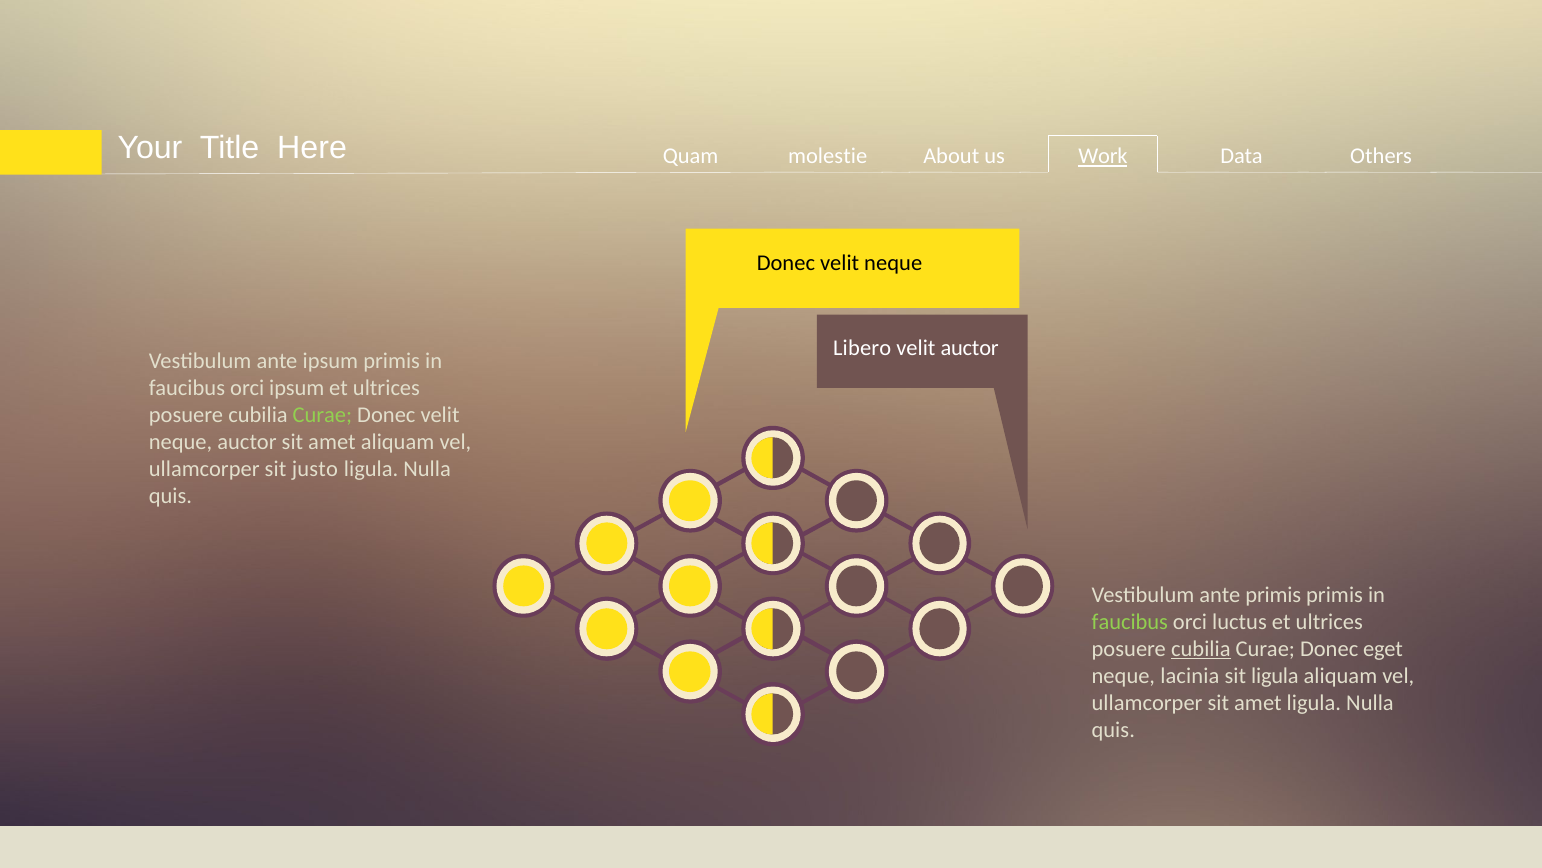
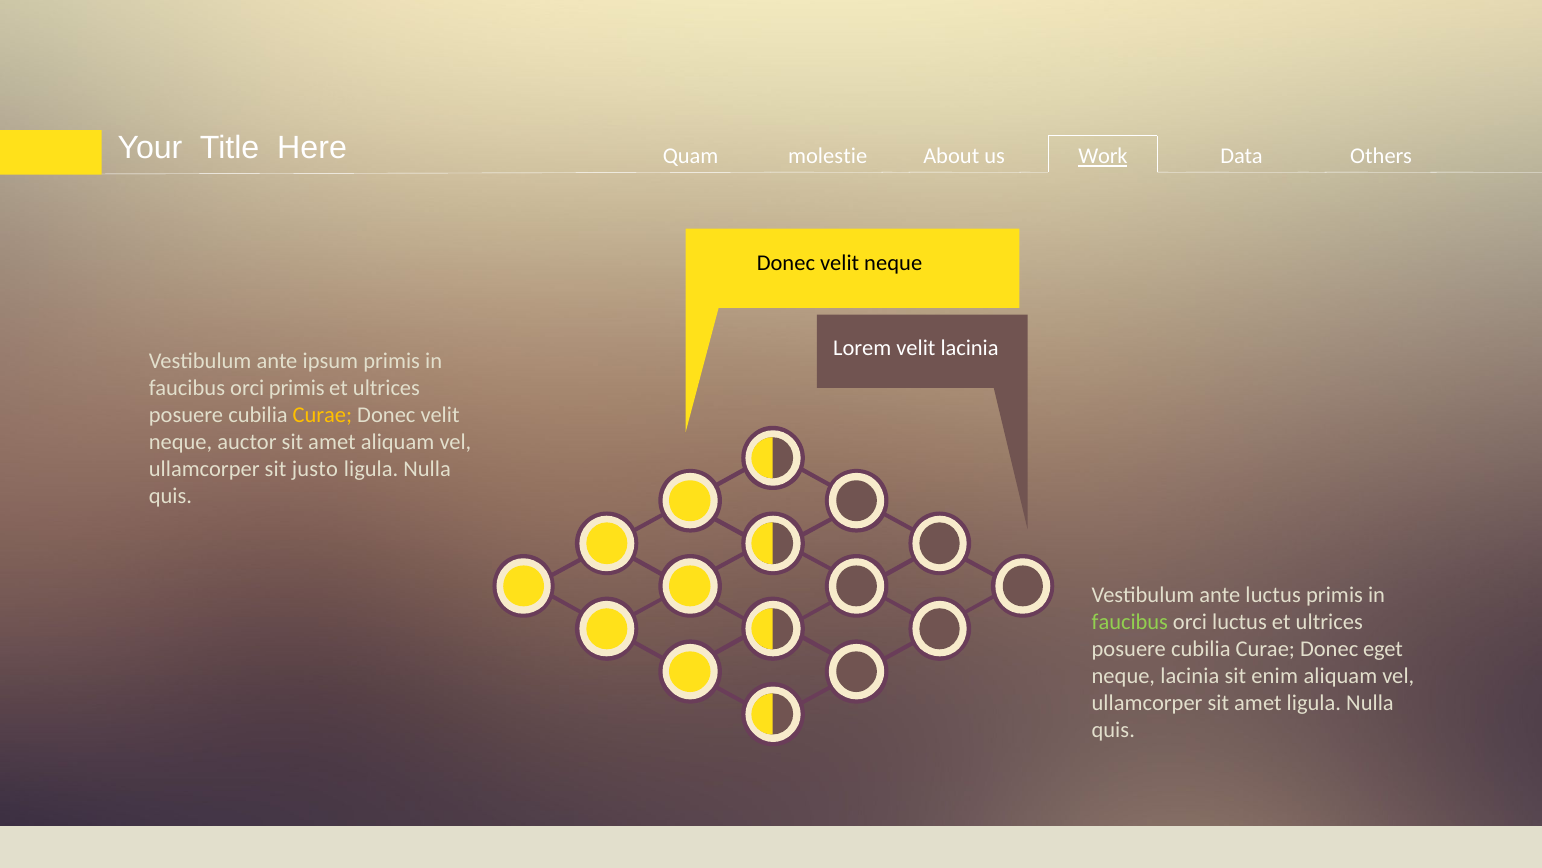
Libero: Libero -> Lorem (862, 347)
velit auctor: auctor -> lacinia (970, 347)
orci ipsum: ipsum -> primis (297, 388)
Curae colour: light green -> yellow (322, 415)
ante primis: primis -> luctus (1273, 594)
cubilia underline: present -> none (1201, 648)
sit ligula: ligula -> enim (1275, 675)
